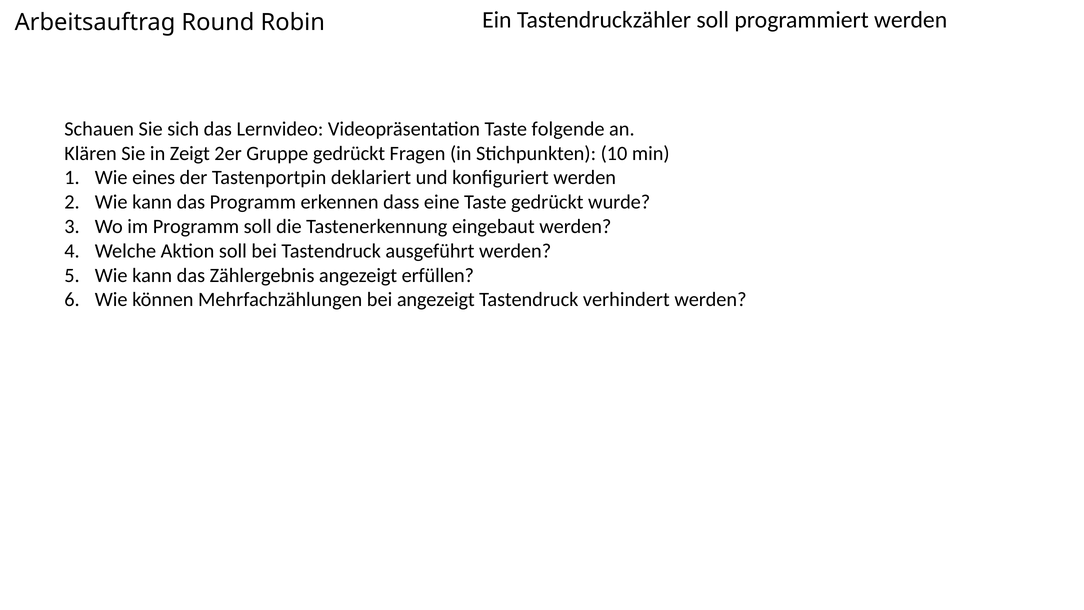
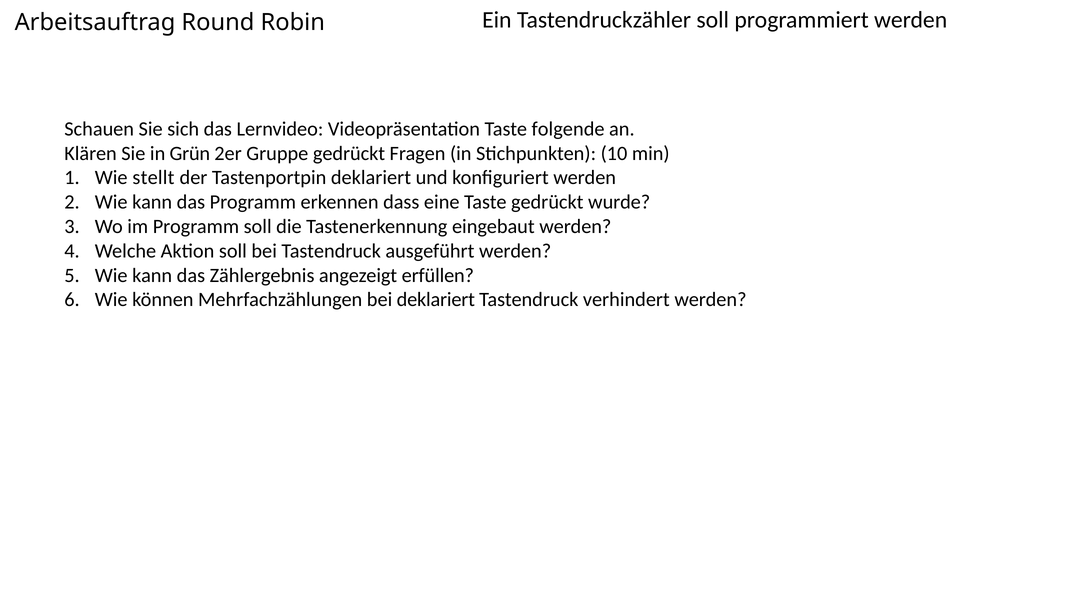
Zeigt: Zeigt -> Grün (190, 153)
eines: eines -> stellt (153, 178)
bei angezeigt: angezeigt -> deklariert (436, 300)
